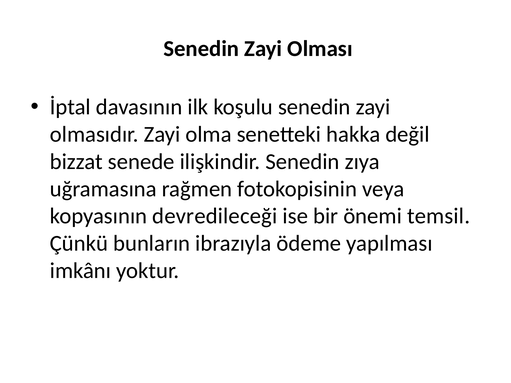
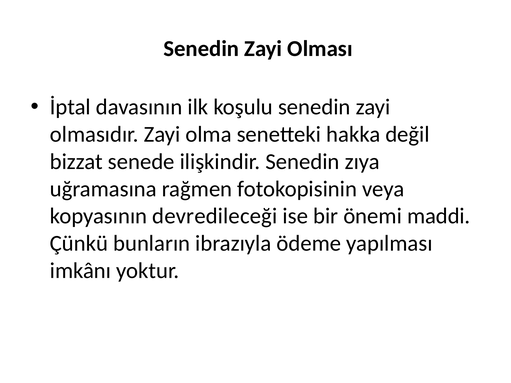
temsil: temsil -> maddi (439, 216)
